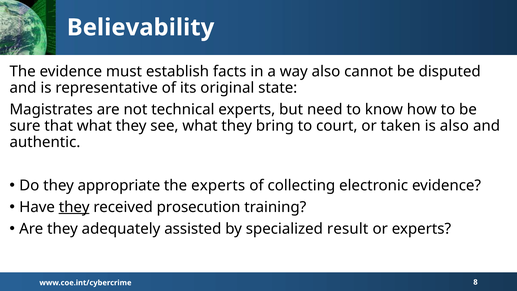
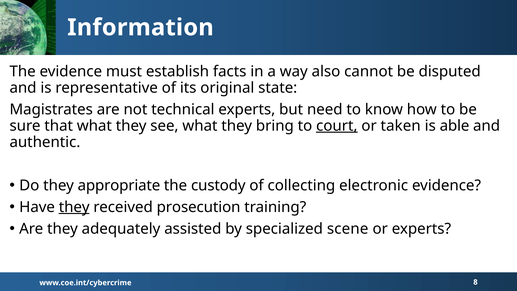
Believability: Believability -> Information (141, 27)
court underline: none -> present (337, 126)
is also: also -> able (455, 126)
the experts: experts -> custody (218, 185)
result: result -> scene (348, 229)
